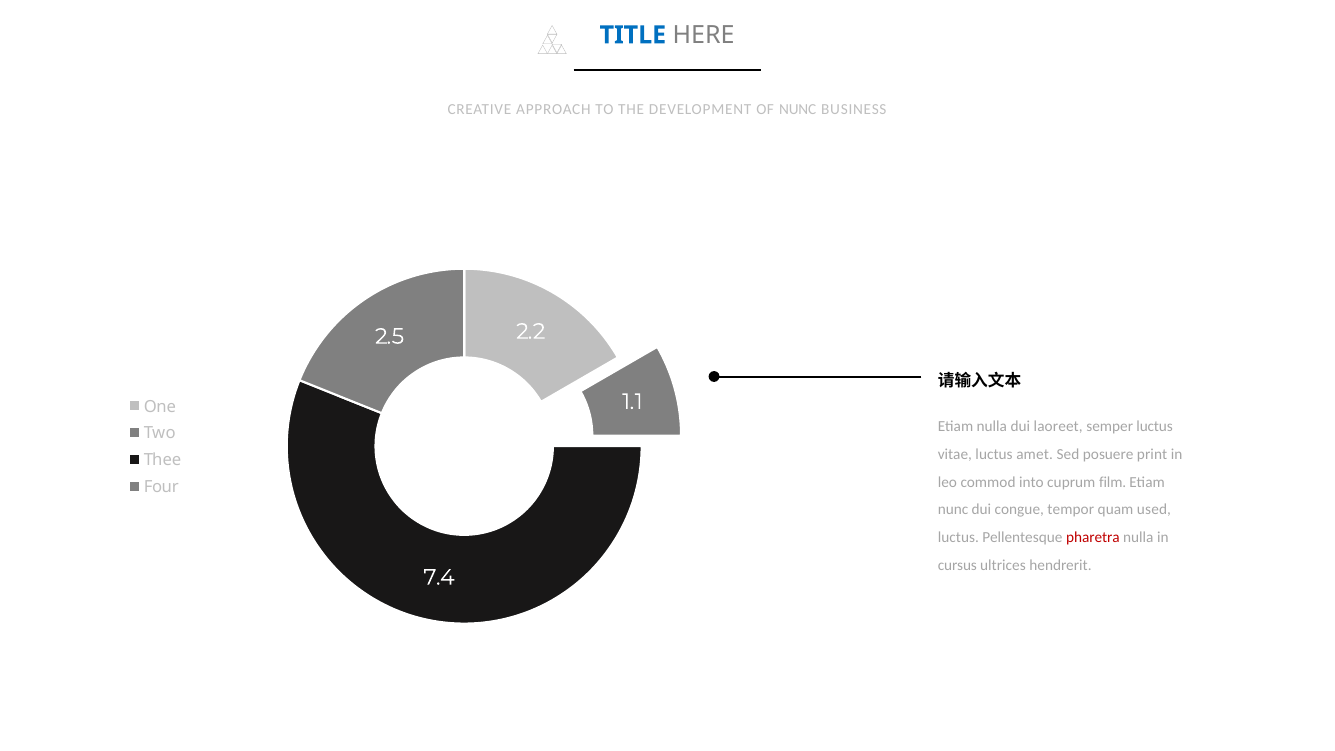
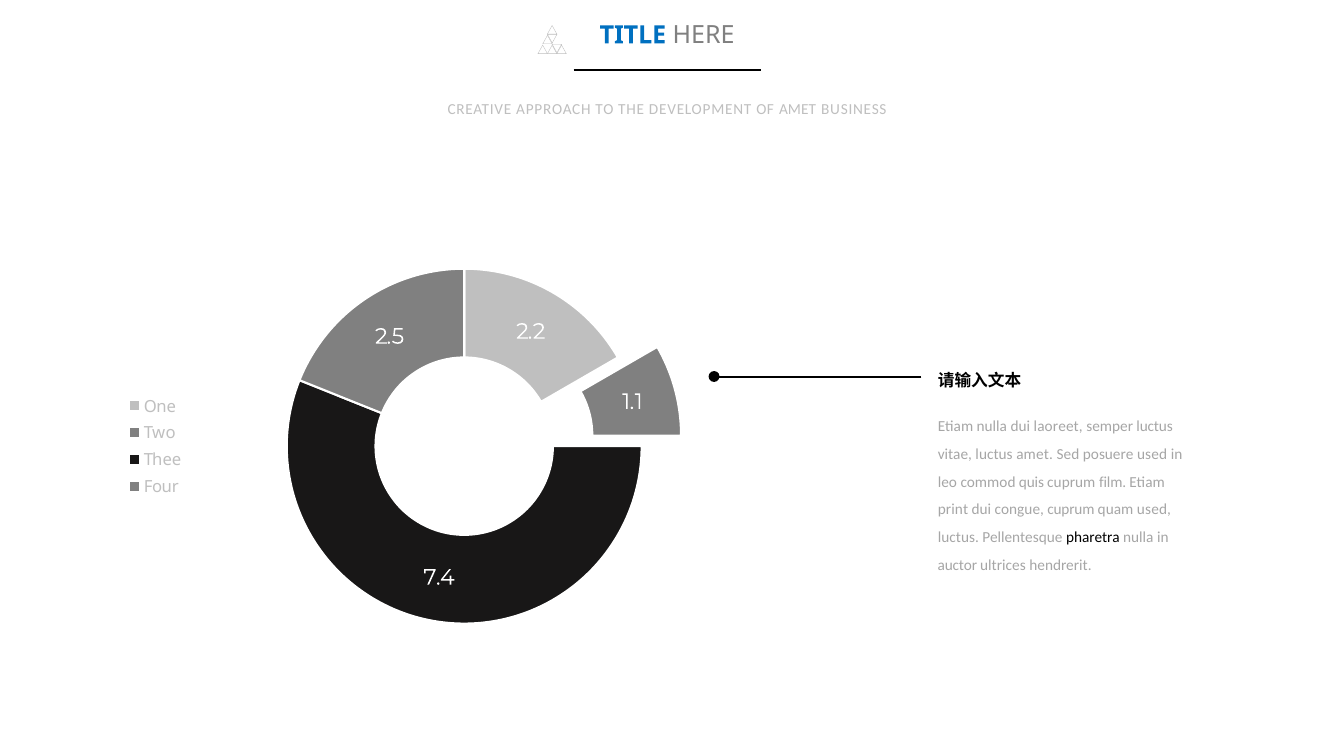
OF NUNC: NUNC -> AMET (798, 109)
posuere print: print -> used (1152, 454)
into: into -> quis (1032, 482)
nunc: nunc -> print (953, 510)
congue tempor: tempor -> cuprum (1071, 510)
pharetra colour: red -> black (1093, 538)
cursus: cursus -> auctor (957, 566)
